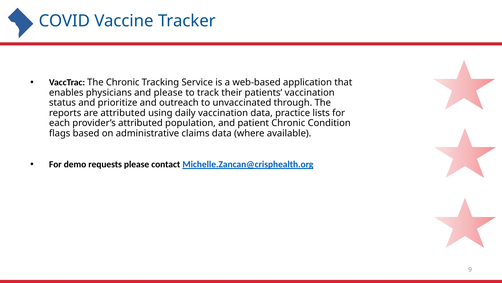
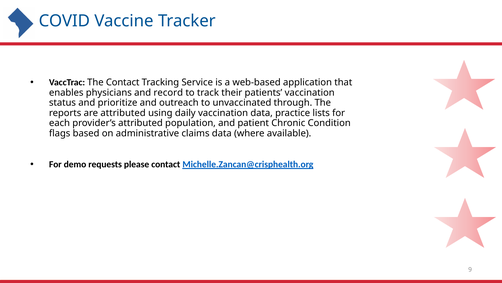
The Chronic: Chronic -> Contact (123, 82)
and please: please -> record (168, 92)
